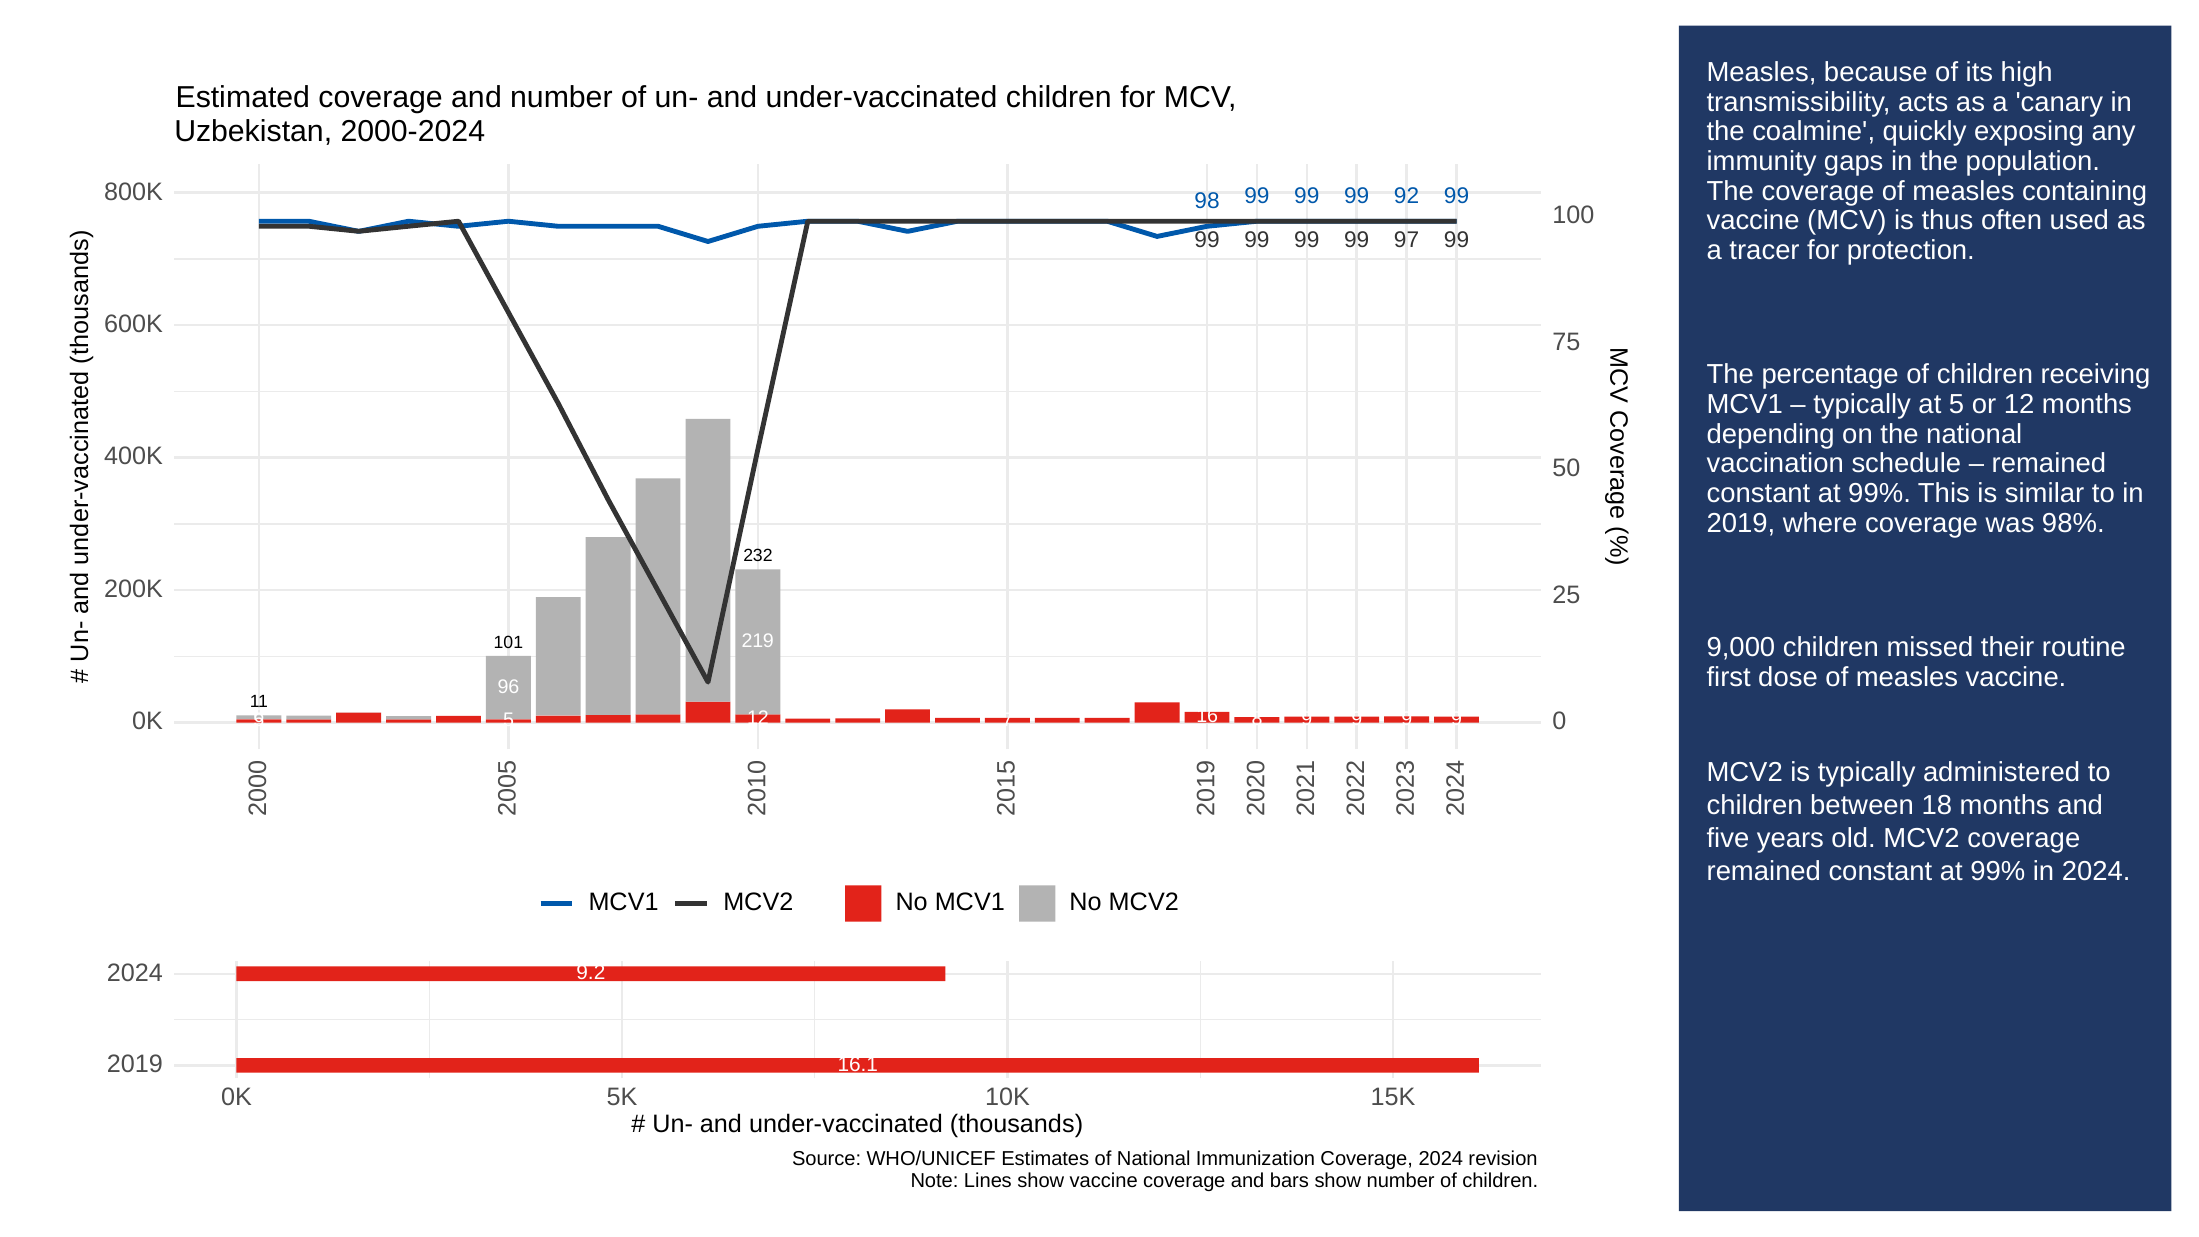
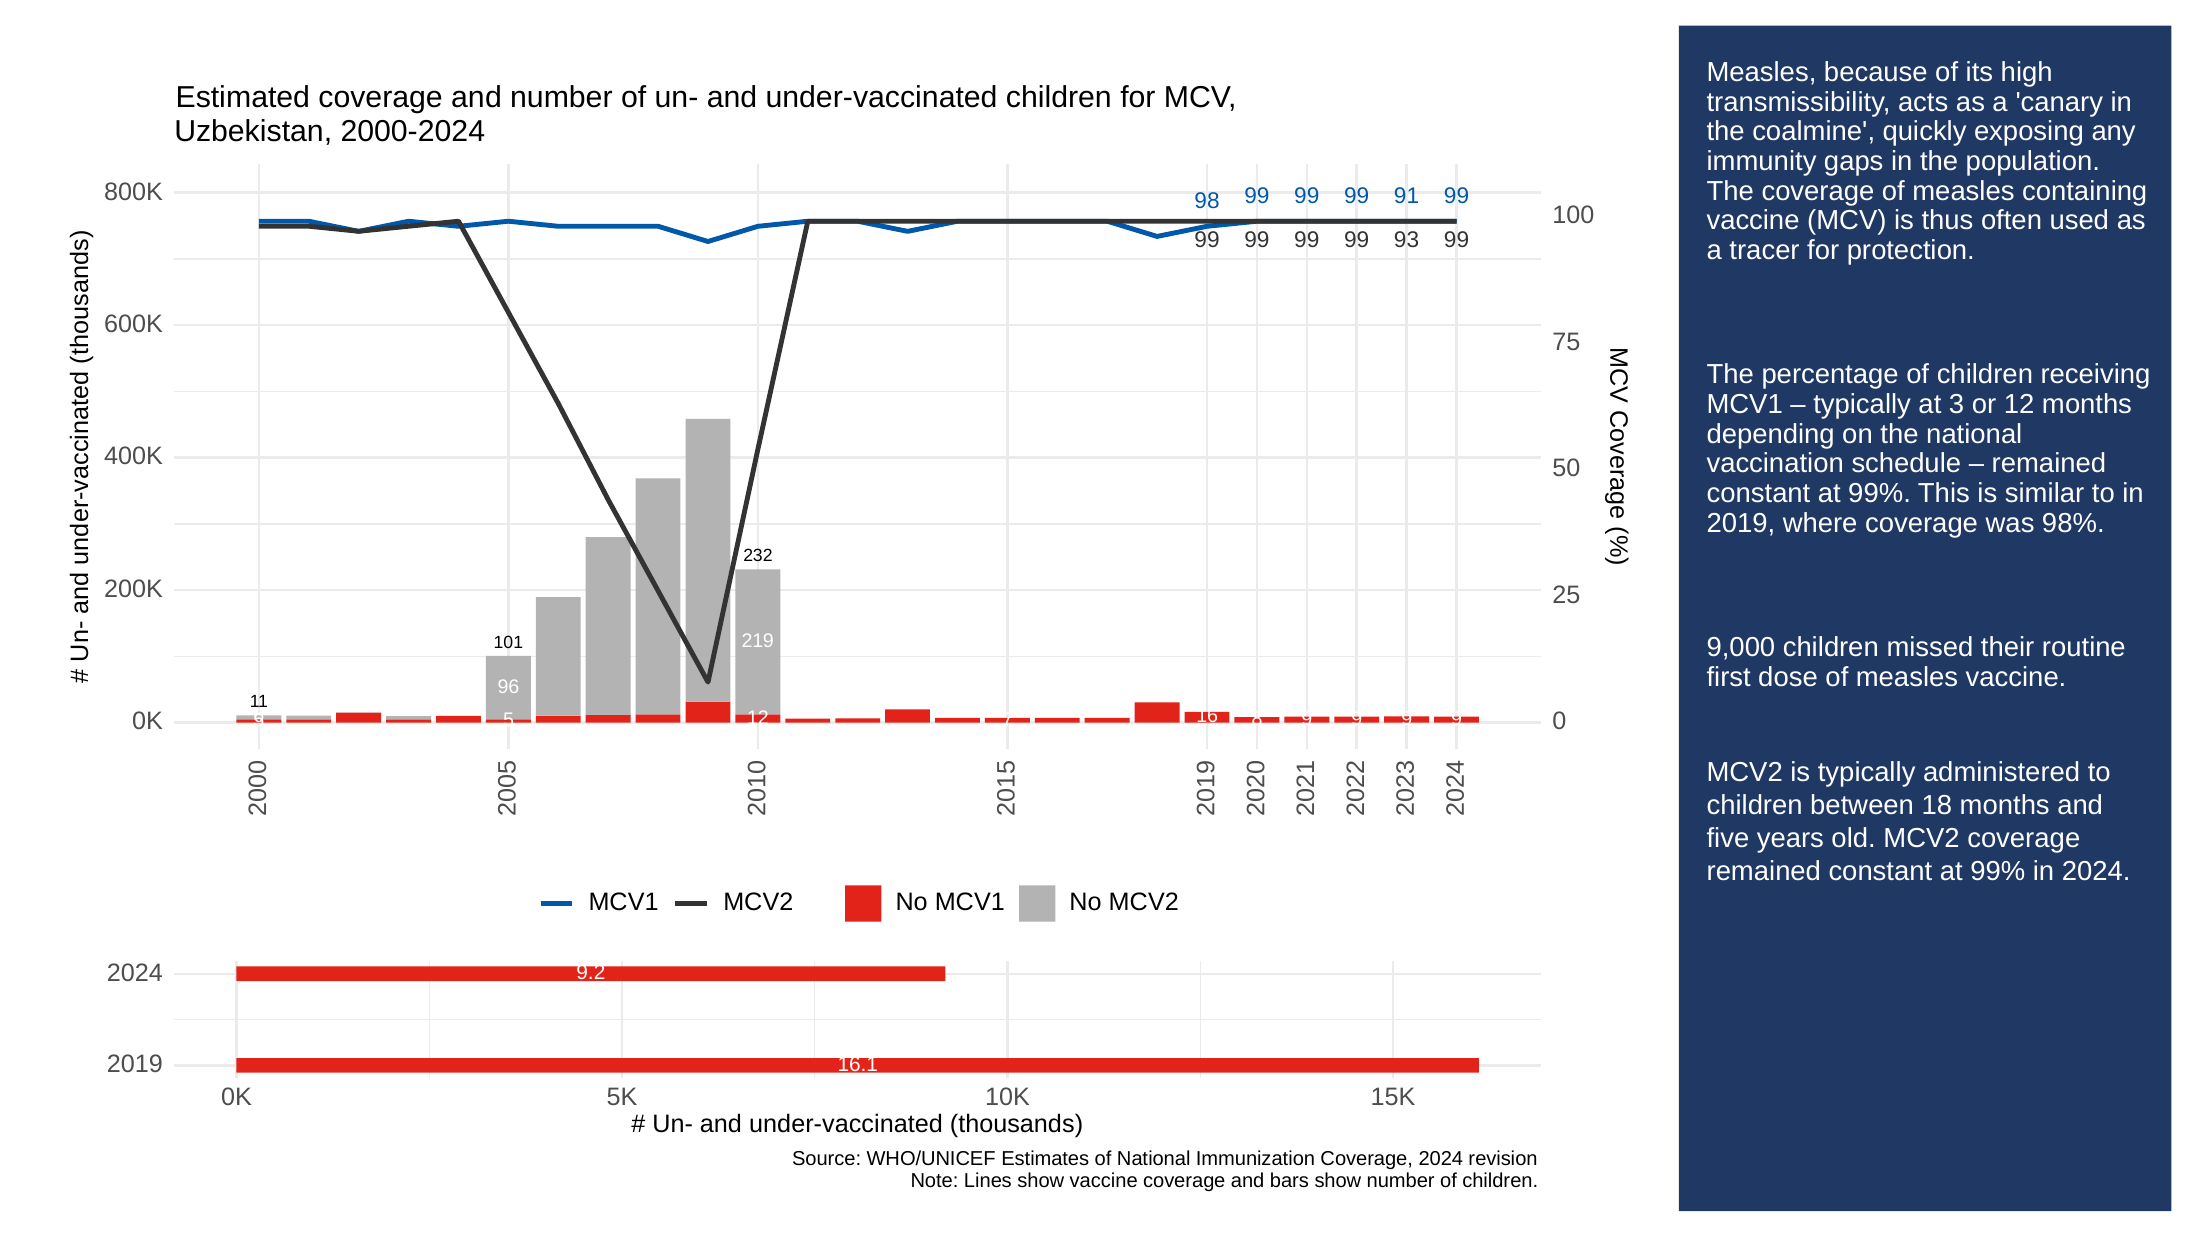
92: 92 -> 91 (1407, 196)
97: 97 -> 93 (1407, 240)
at 5: 5 -> 3 (1957, 404)
